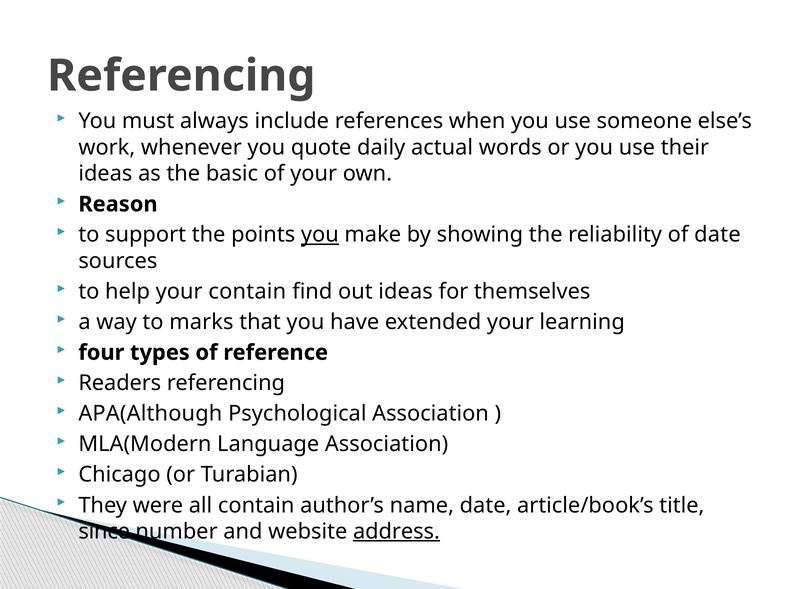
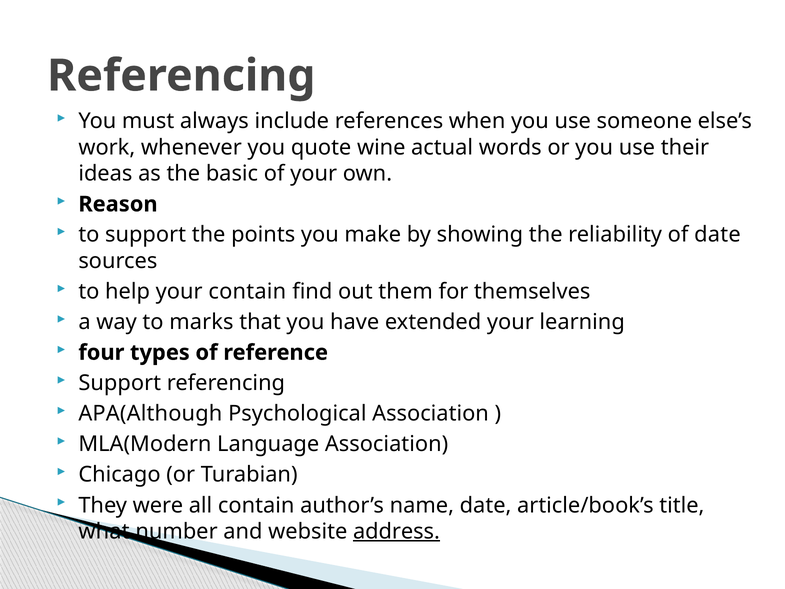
daily: daily -> wine (381, 147)
you underline: present -> none (320, 235)
out ideas: ideas -> them (406, 291)
Readers: Readers -> Support (120, 383)
since: since -> what (104, 531)
